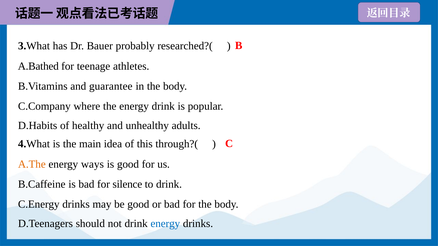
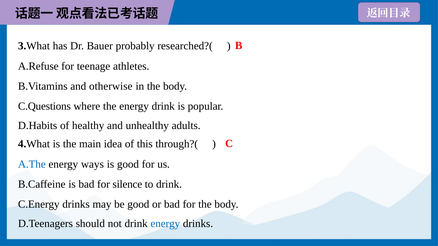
A.Bathed: A.Bathed -> A.Refuse (38, 66)
guarantee: guarantee -> otherwise (111, 86)
C.Company: C.Company -> C.Questions (44, 107)
A.The colour: orange -> blue (32, 165)
